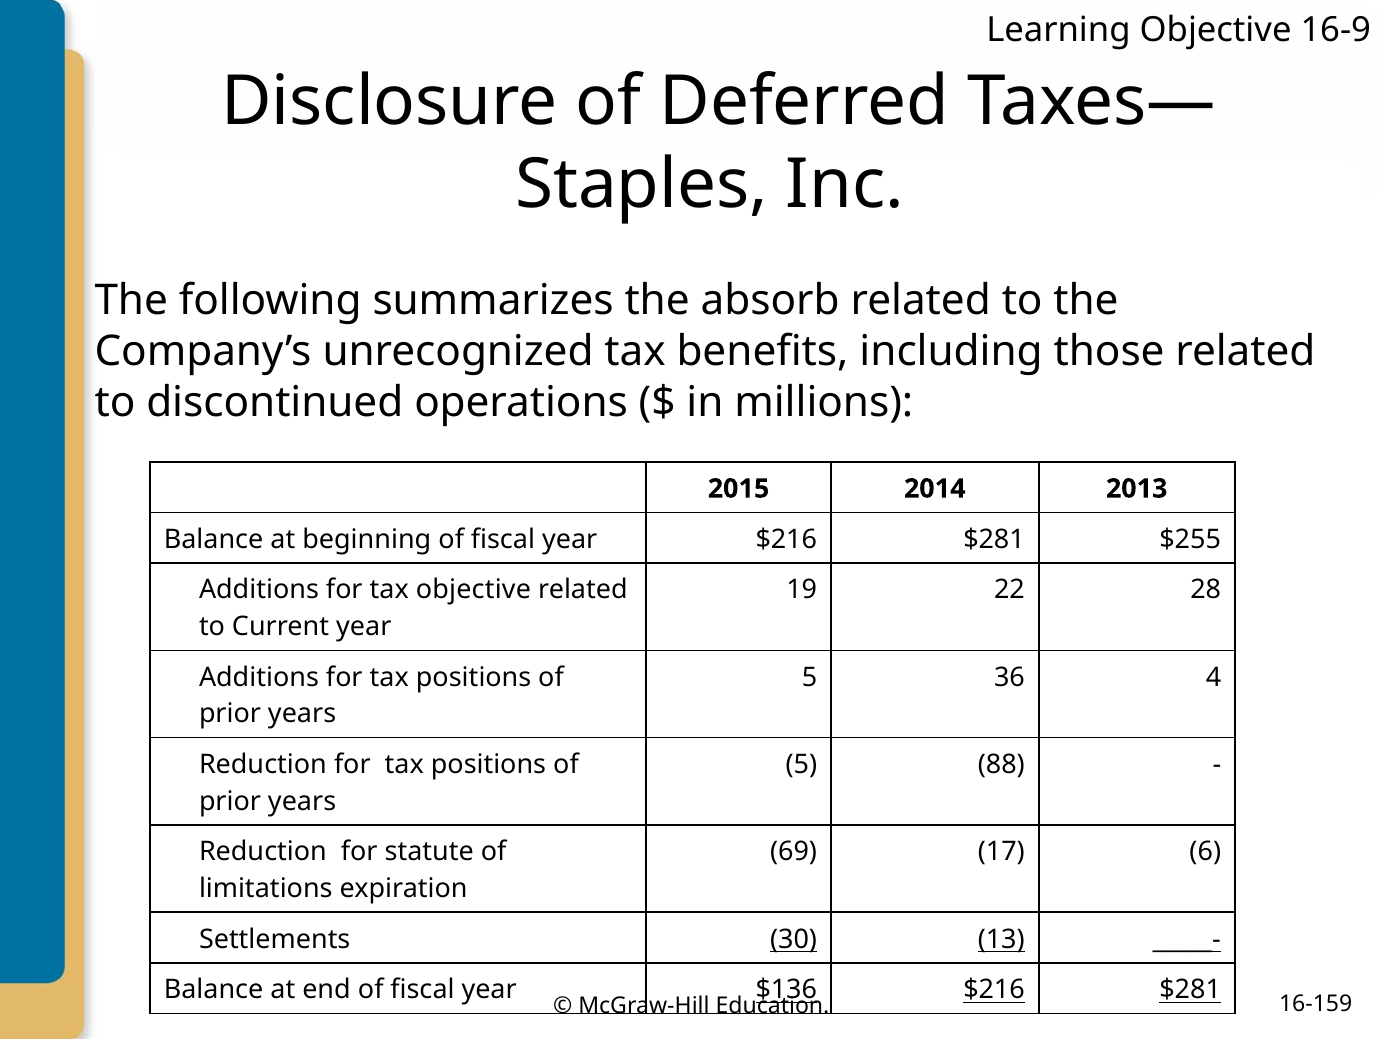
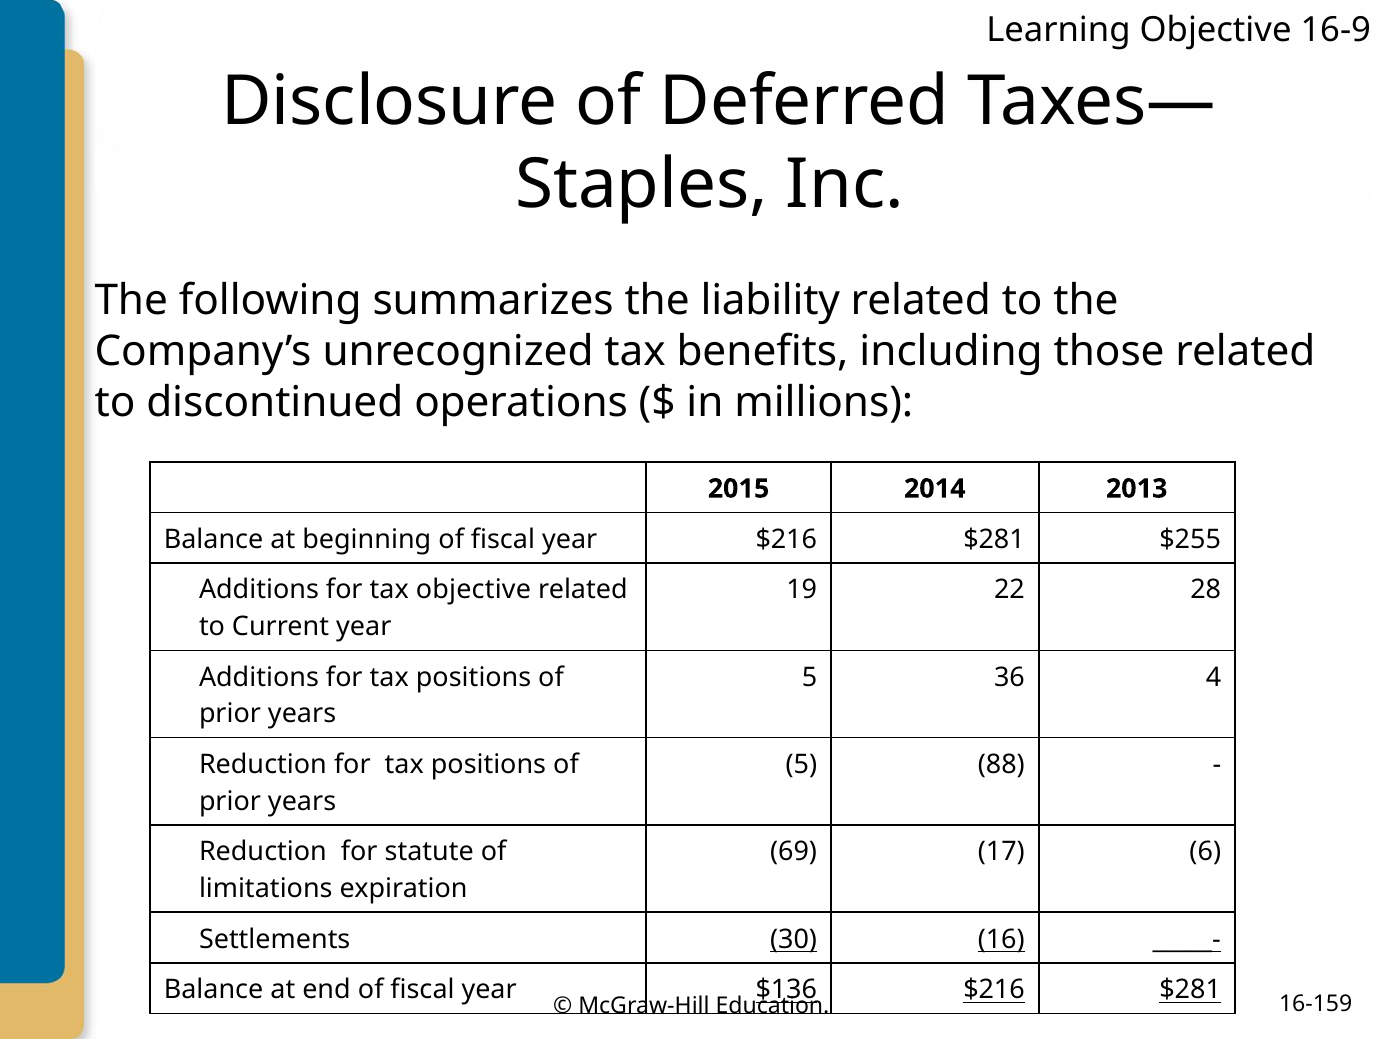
absorb: absorb -> liability (770, 301)
13: 13 -> 16 (1001, 939)
